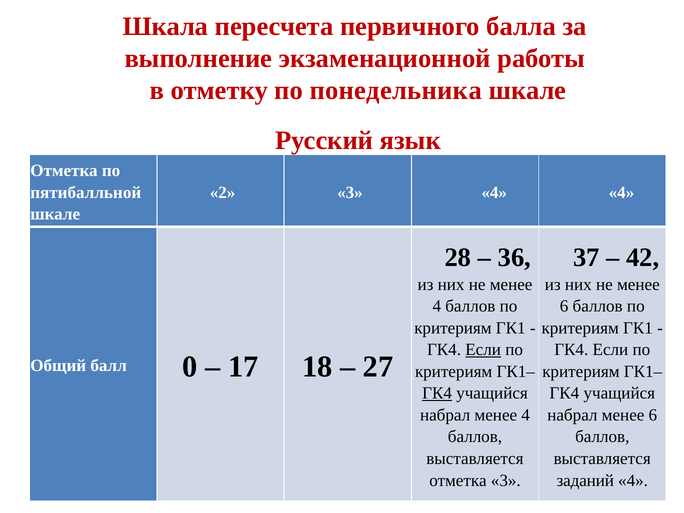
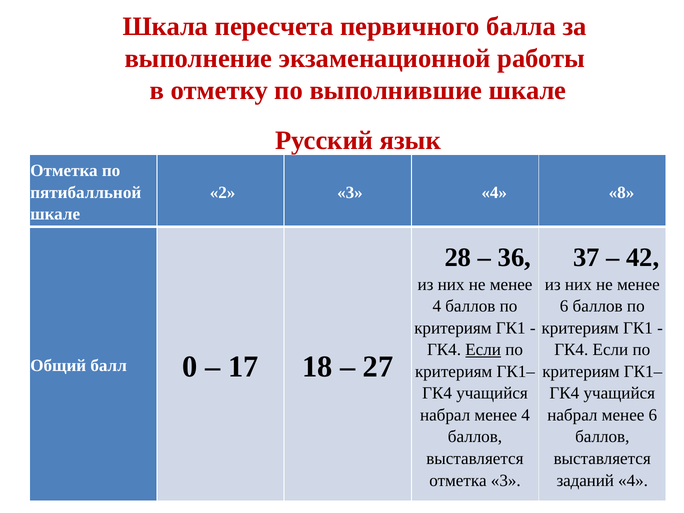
понедельника: понедельника -> выполнившие (396, 90)
4 4: 4 -> 8 (621, 192)
ГК4 underline: present -> none (437, 393)
